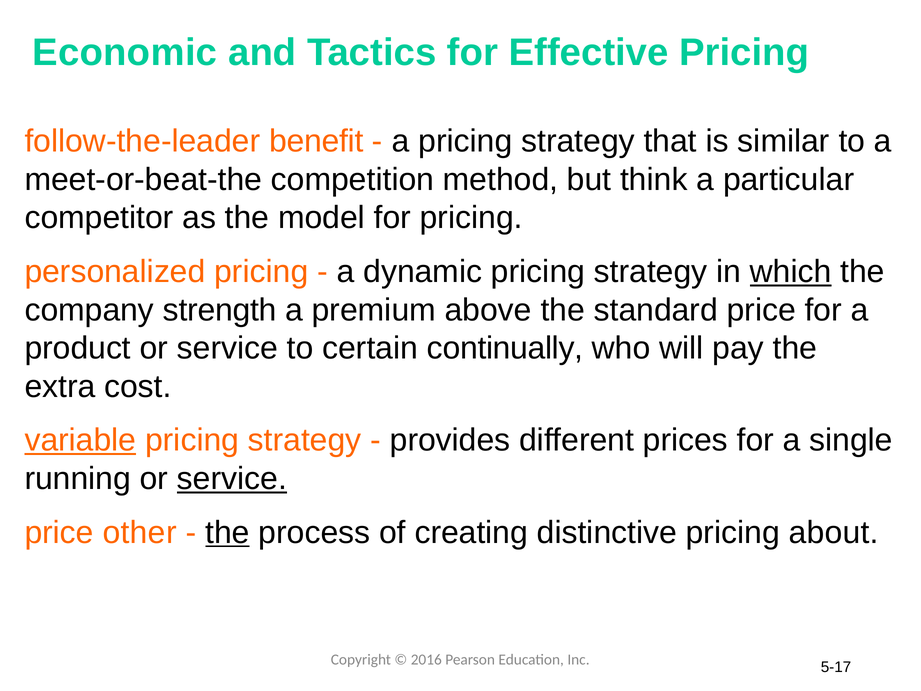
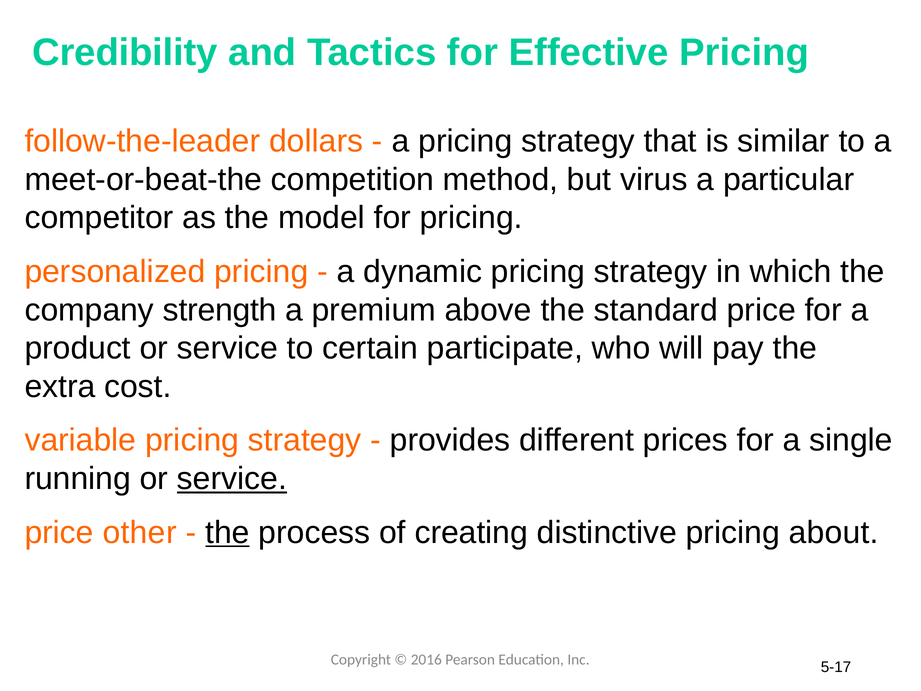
Economic: Economic -> Credibility (125, 53)
benefit: benefit -> dollars (316, 141)
think: think -> virus (654, 179)
which underline: present -> none (791, 272)
continually: continually -> participate (505, 348)
variable underline: present -> none (80, 440)
